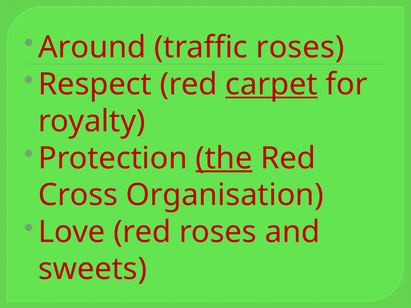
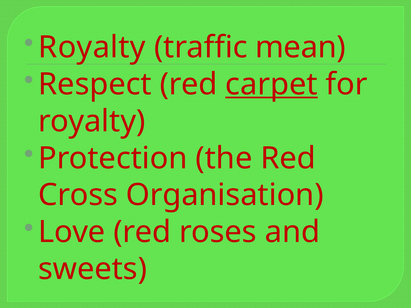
Around: Around -> Royalty (92, 47)
traffic roses: roses -> mean (300, 47)
the underline: present -> none (224, 158)
